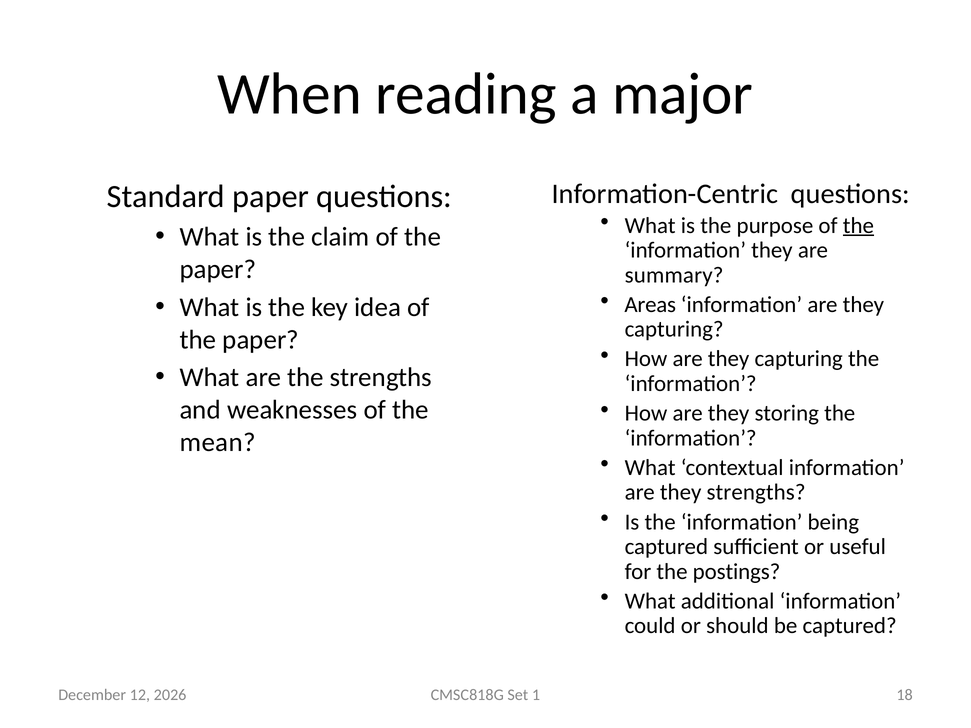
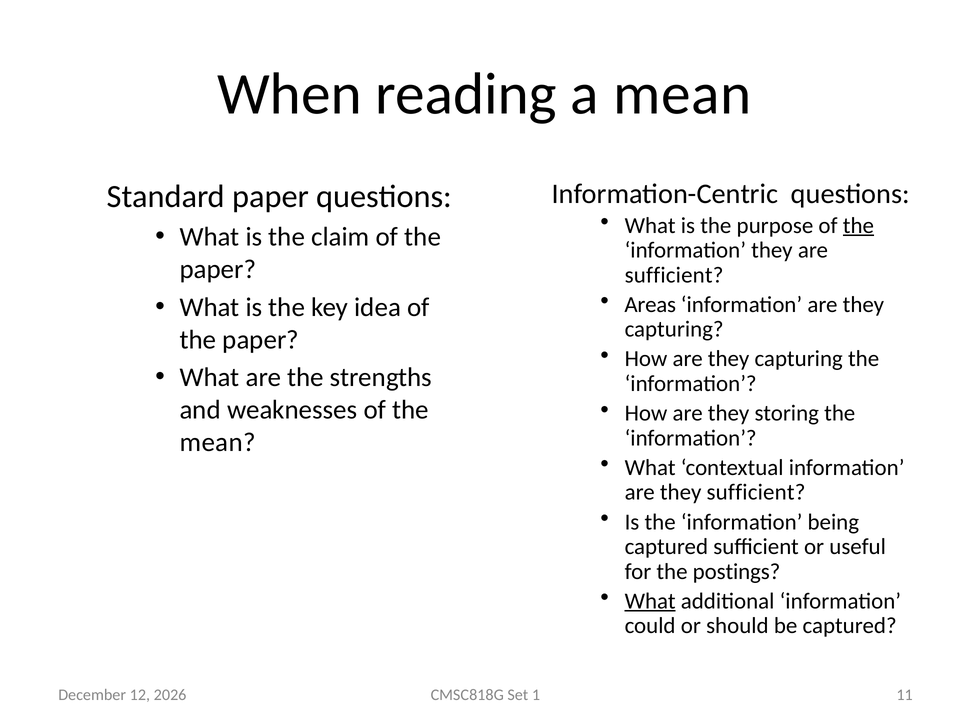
a major: major -> mean (682, 94)
summary: summary -> sufficient (674, 275)
they strengths: strengths -> sufficient (756, 493)
What underline: none -> present (650, 601)
18: 18 -> 11 (905, 695)
